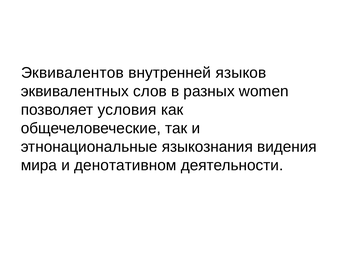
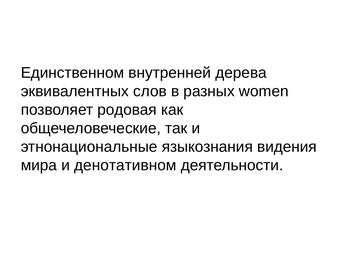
Эквивалентов: Эквивалентов -> Единственном (72, 73)
языков: языков -> дерева (241, 73)
условия: условия -> родовая (127, 109)
